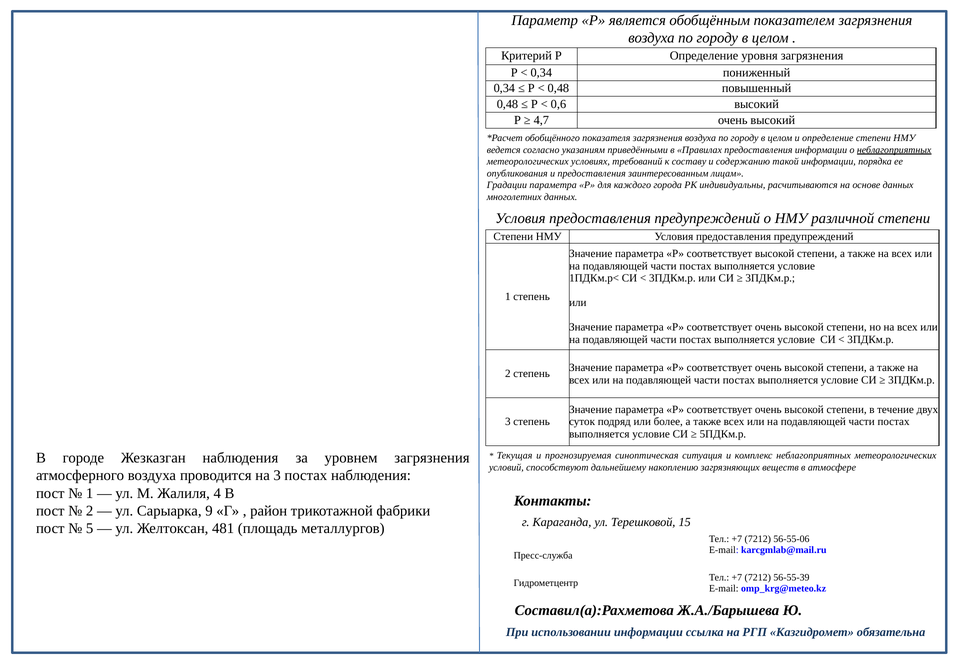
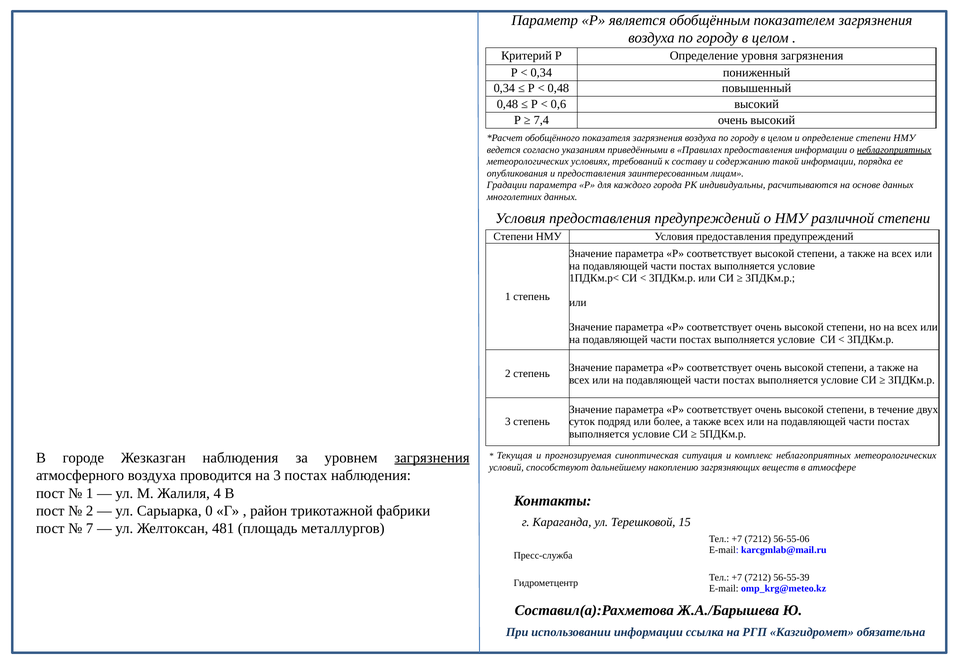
4,7: 4,7 -> 7,4 (541, 120)
загрязнения underline: none -> present (432, 458)
9: 9 -> 0 (209, 511)
5: 5 -> 7 (90, 528)
